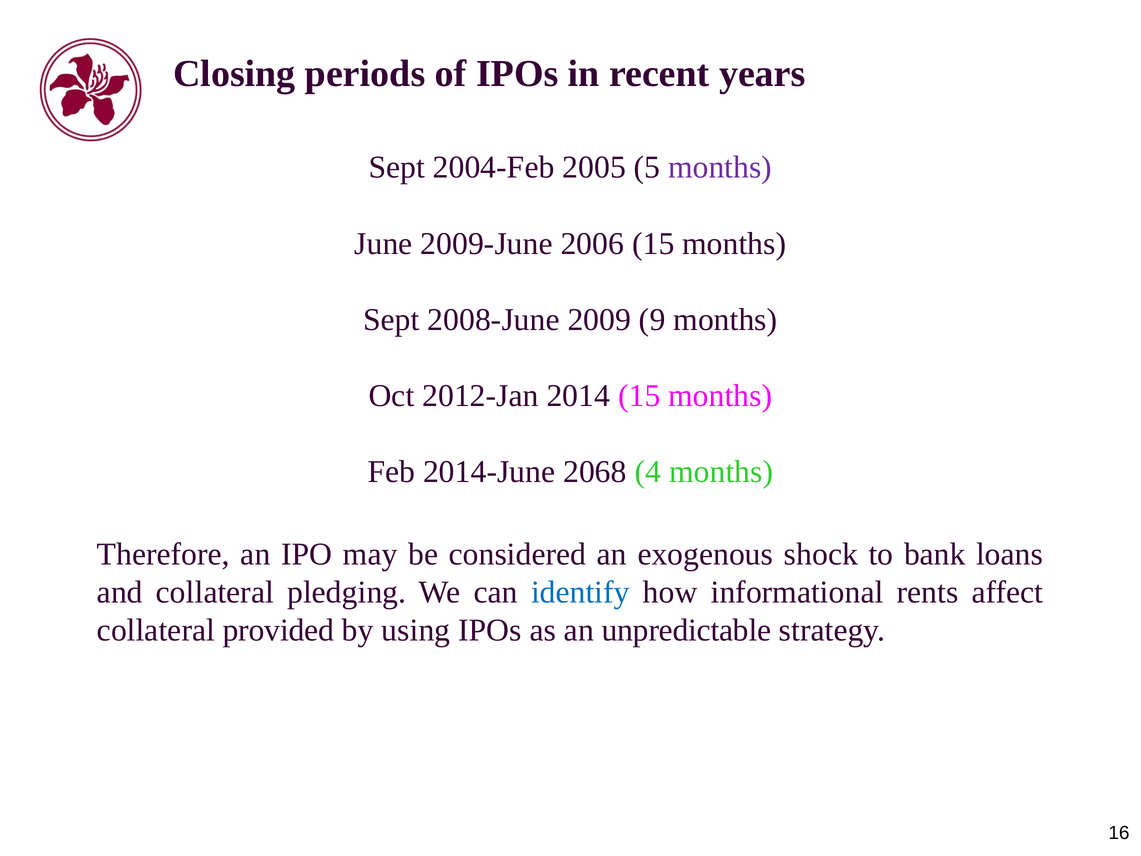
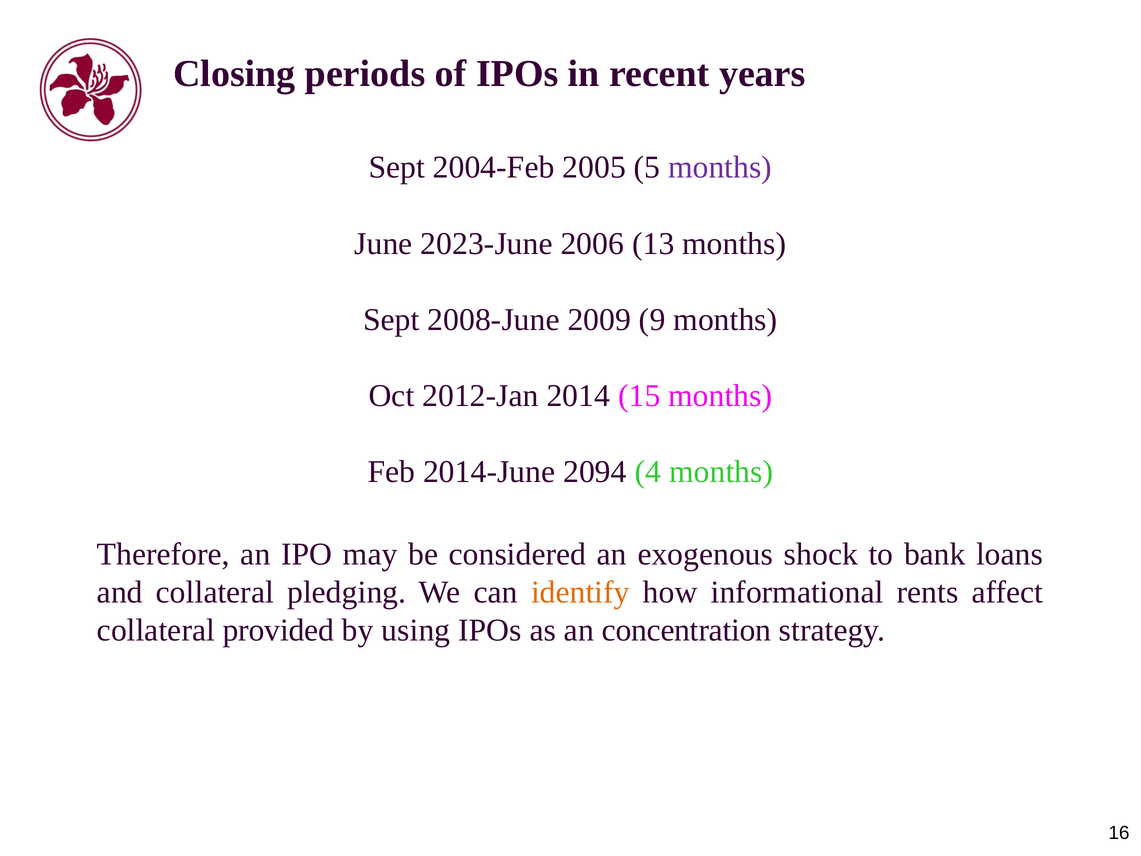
2009-June: 2009-June -> 2023-June (487, 243)
2006 15: 15 -> 13 (653, 243)
2068: 2068 -> 2094 (595, 472)
identify colour: blue -> orange (580, 592)
unpredictable: unpredictable -> concentration (686, 630)
